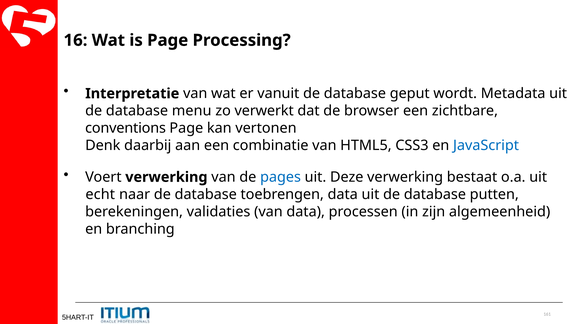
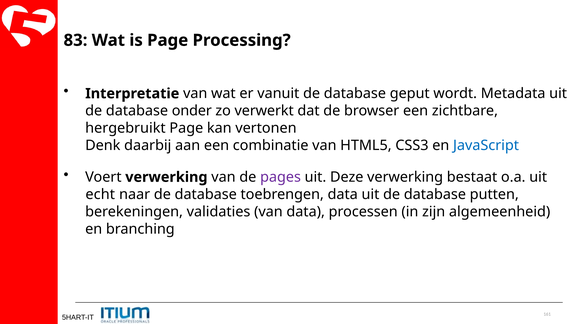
16: 16 -> 83 (75, 40)
menu: menu -> onder (192, 111)
conventions: conventions -> hergebruikt (125, 128)
pages colour: blue -> purple (281, 177)
